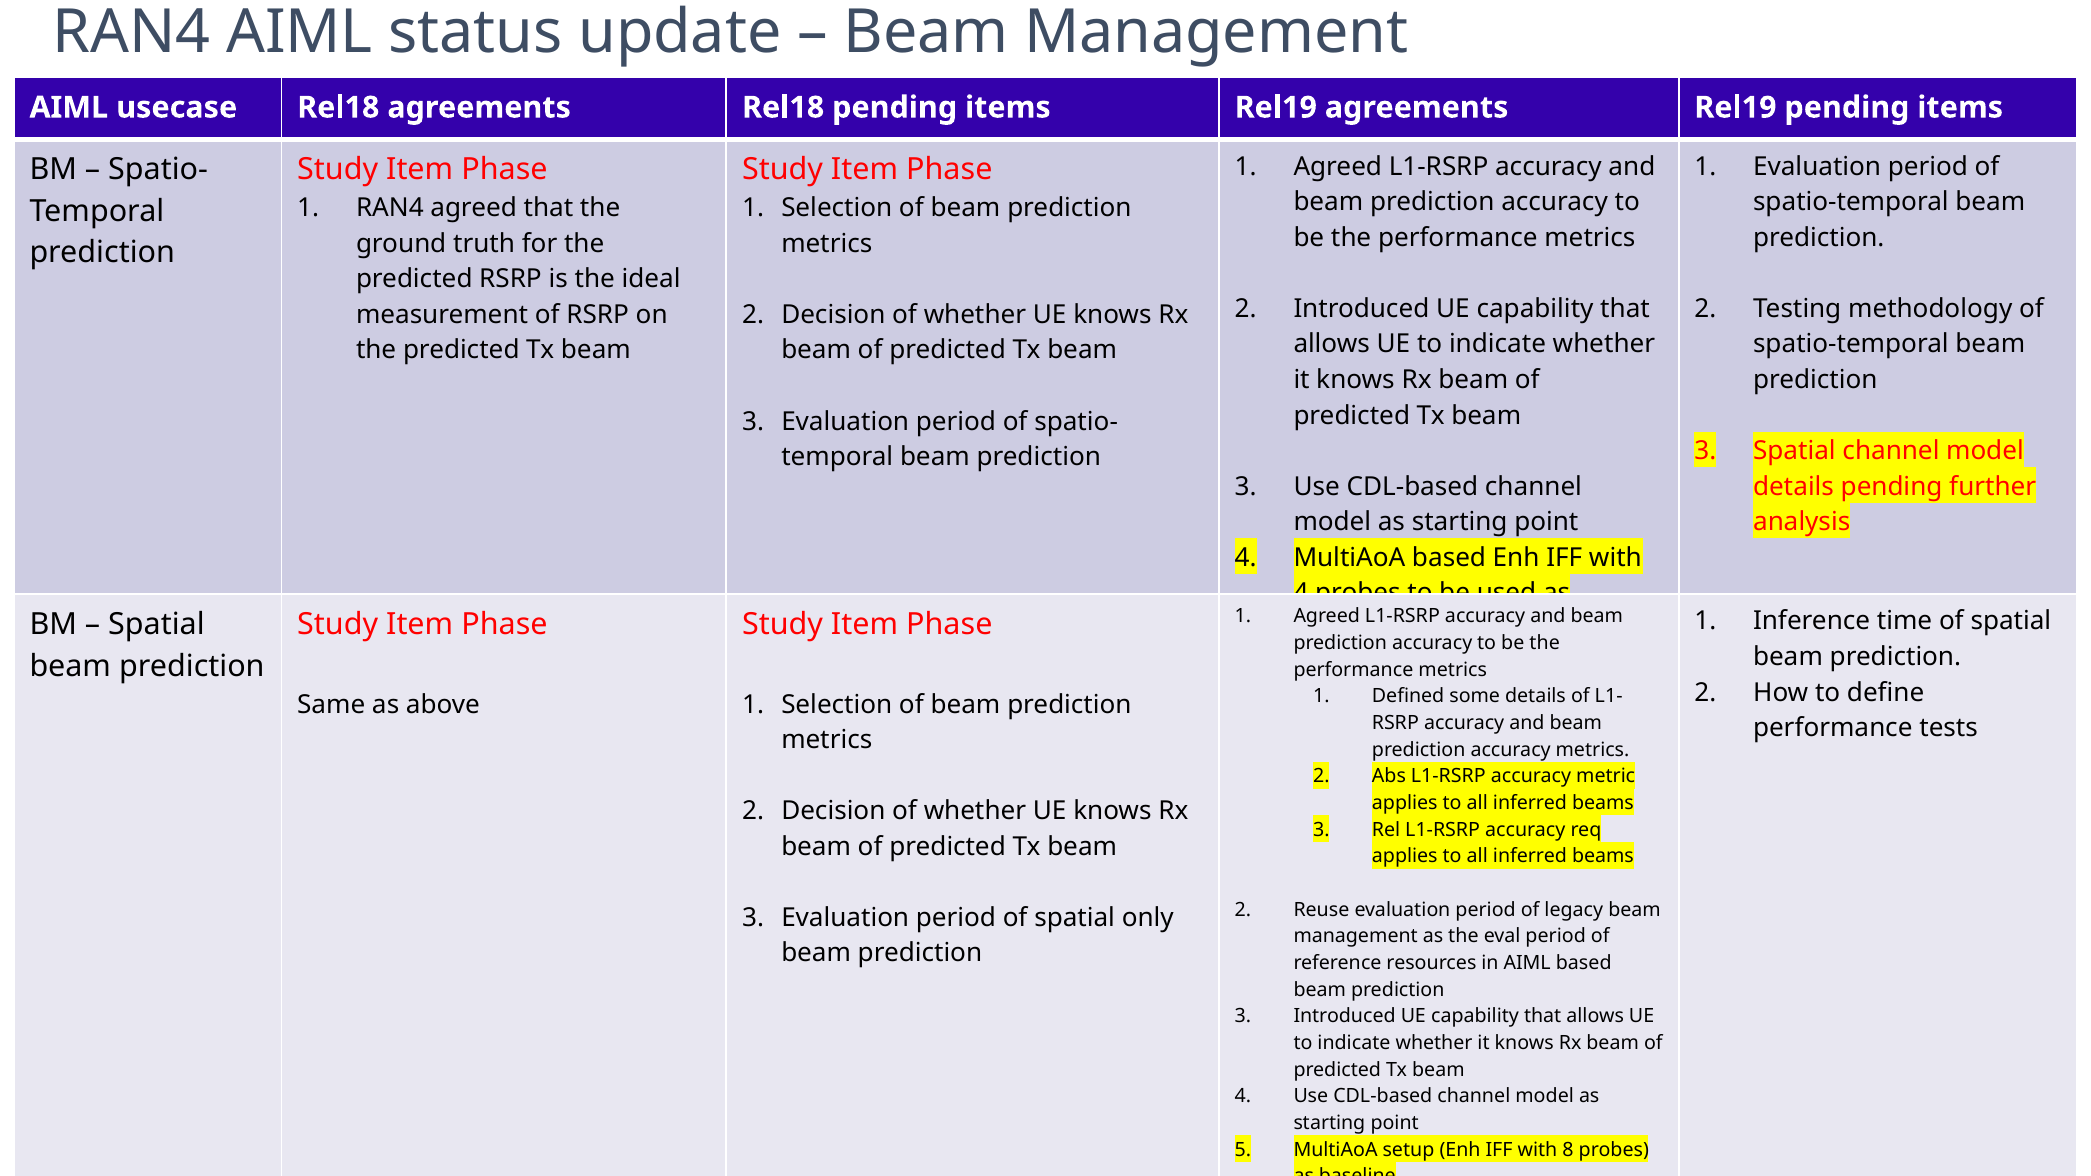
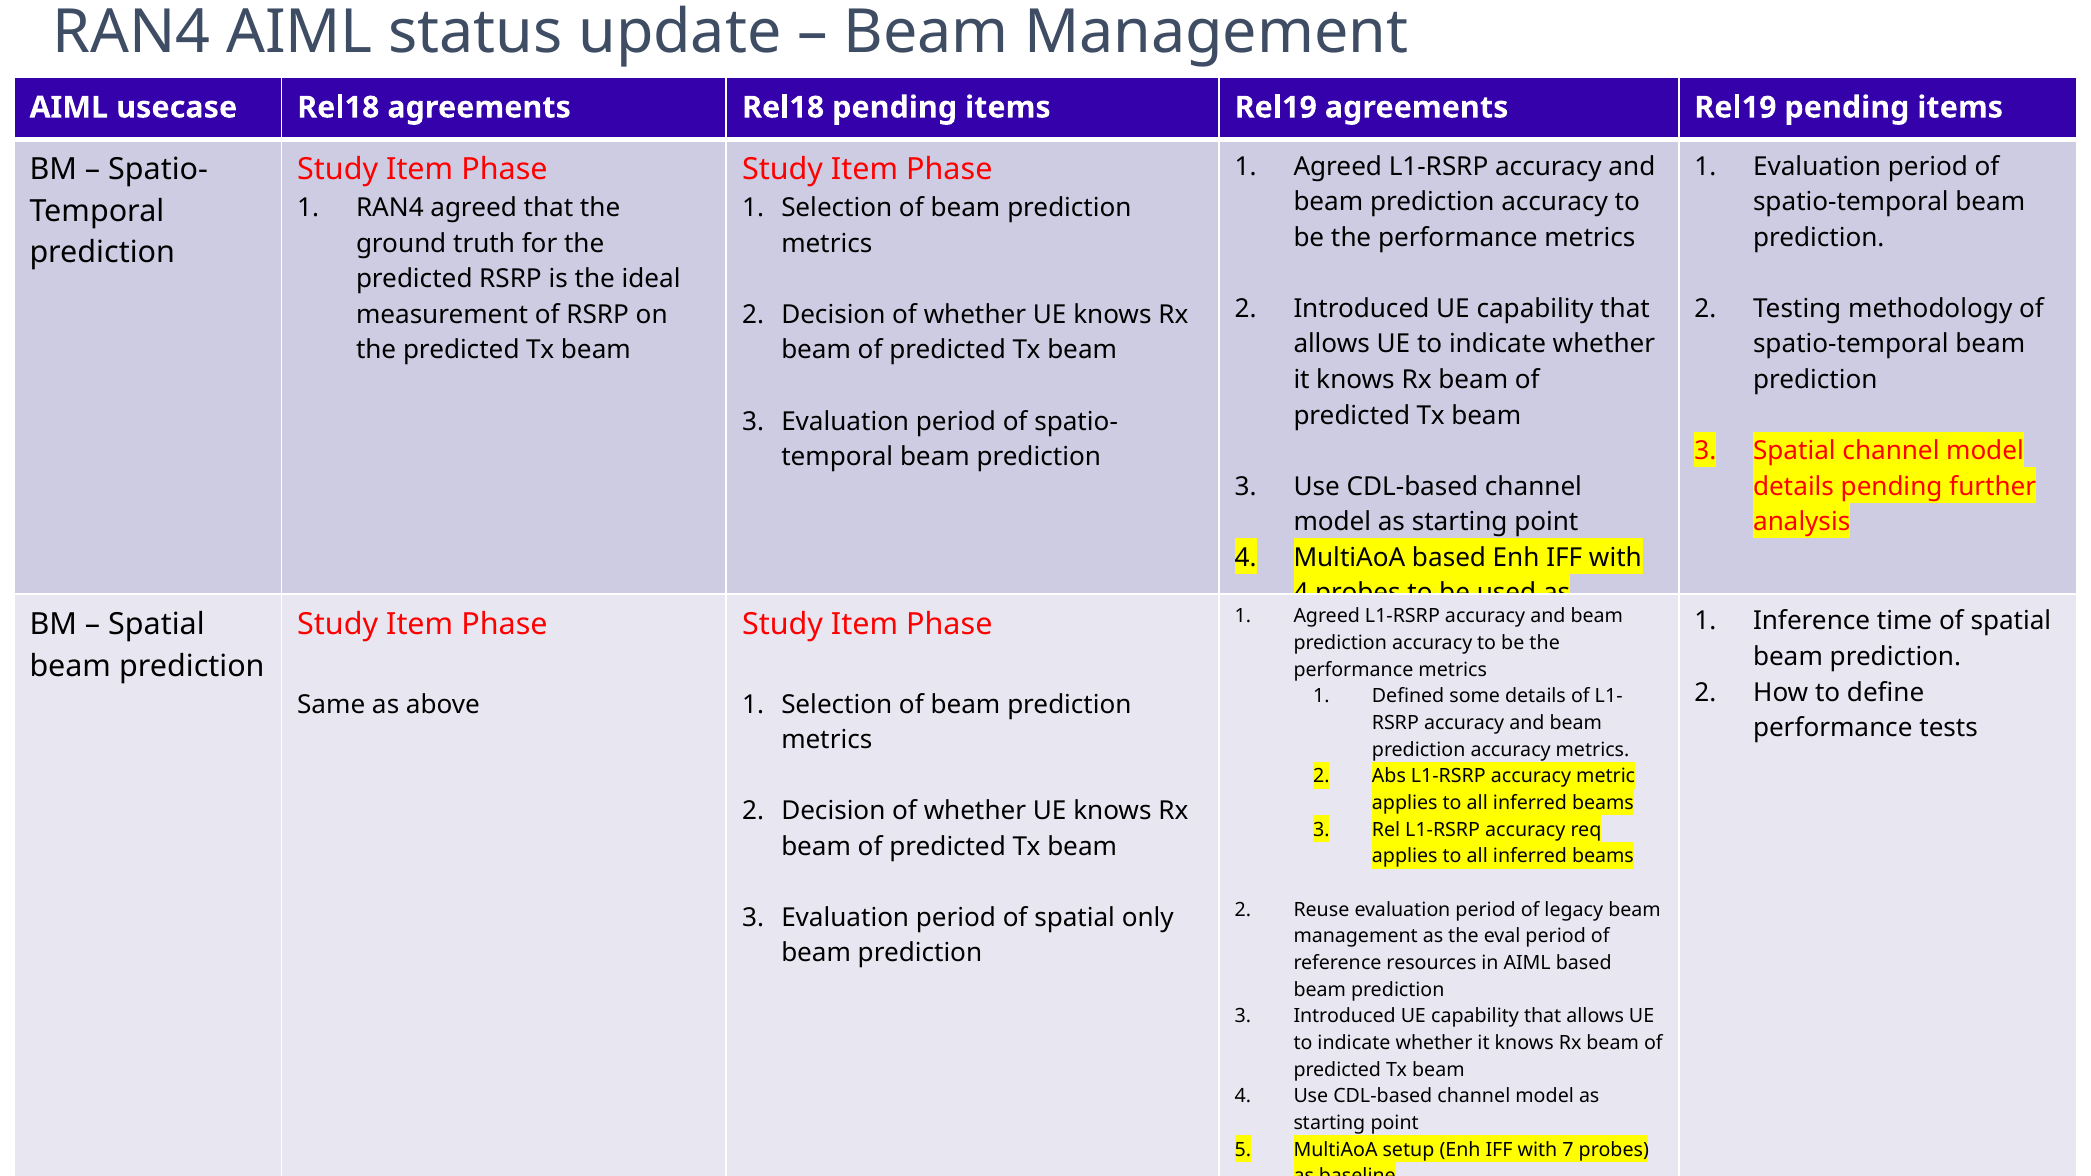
8: 8 -> 7 (1568, 1150)
